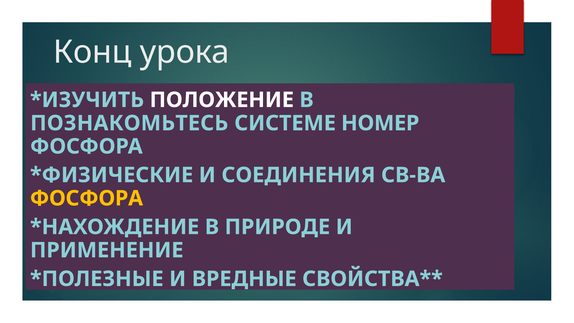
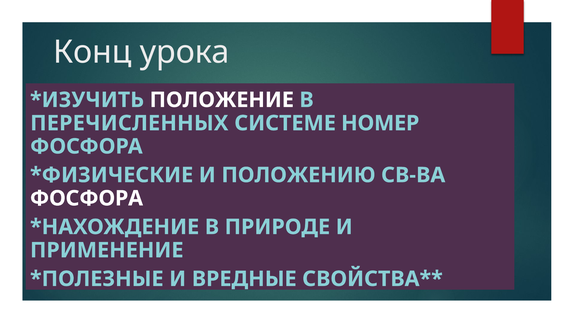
ПОЗНАКОМЬТЕСЬ: ПОЗНАКОМЬТЕСЬ -> ПЕРЕЧИСЛЕННЫХ (129, 123)
СОЕДИНЕНИЯ: СОЕДИНЕНИЯ -> ПОЛОЖЕНИЮ (299, 175)
ФОСФОРА colour: yellow -> white (86, 198)
